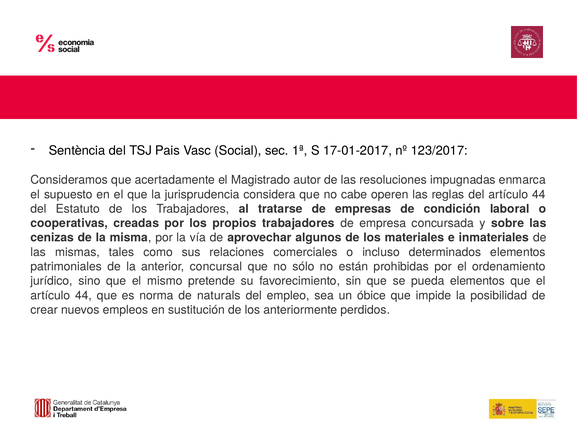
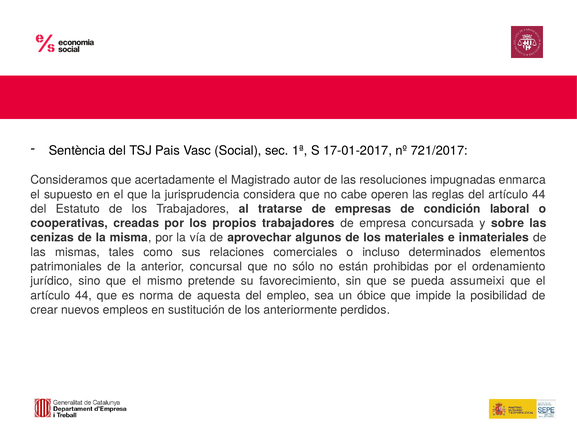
123/2017: 123/2017 -> 721/2017 (439, 151)
pueda elementos: elementos -> assumeixi (477, 281)
naturals: naturals -> aquesta (219, 295)
